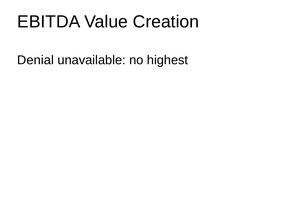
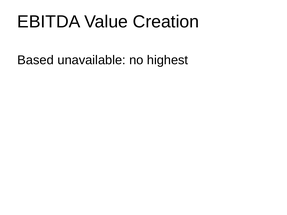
Denial: Denial -> Based (36, 60)
